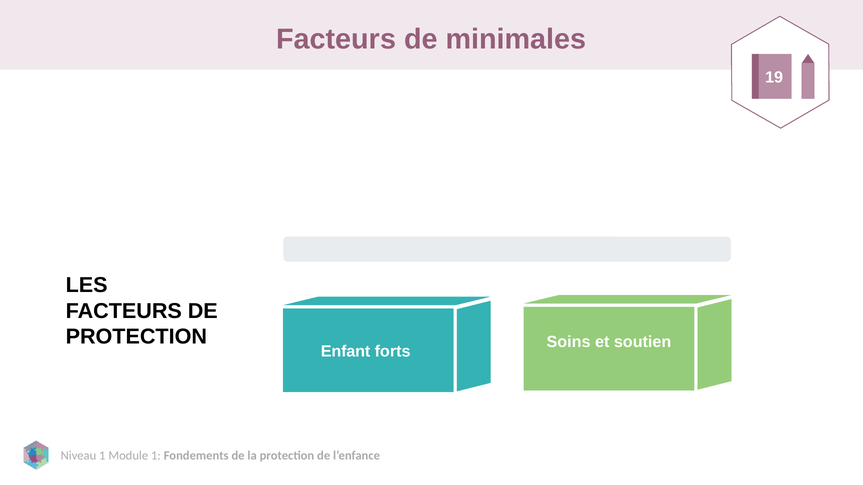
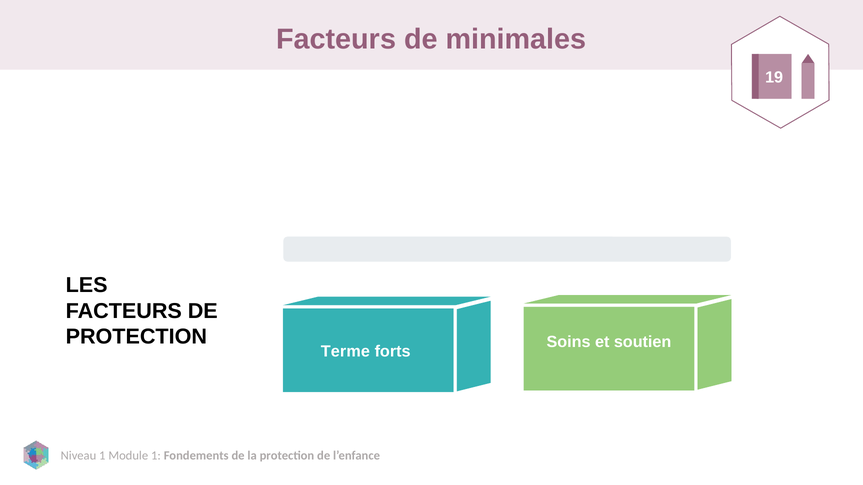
Enfant: Enfant -> Terme (345, 352)
